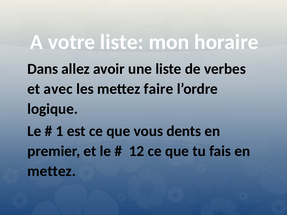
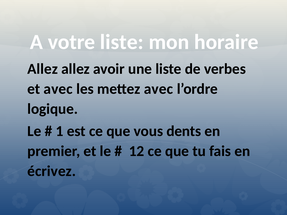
Dans: Dans -> Allez (43, 69)
mettez faire: faire -> avec (158, 89)
mettez: mettez -> écrivez (52, 171)
